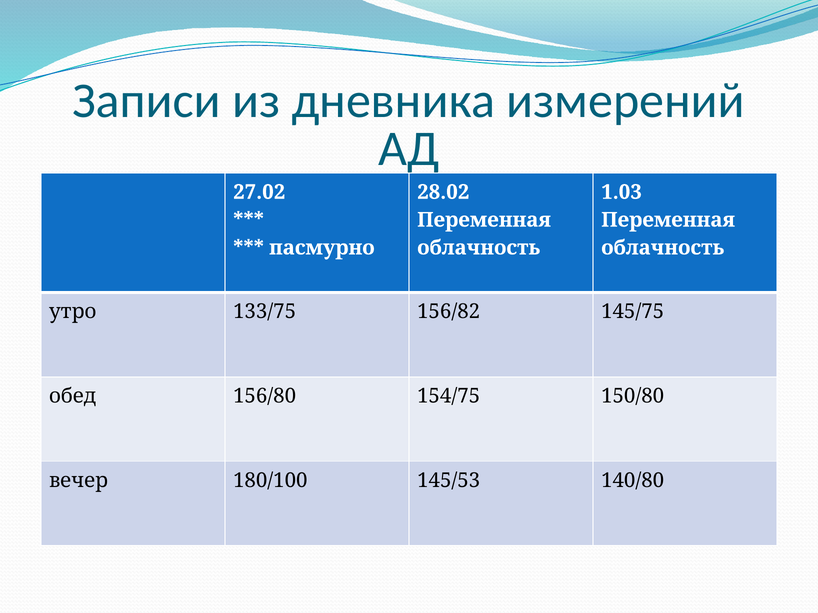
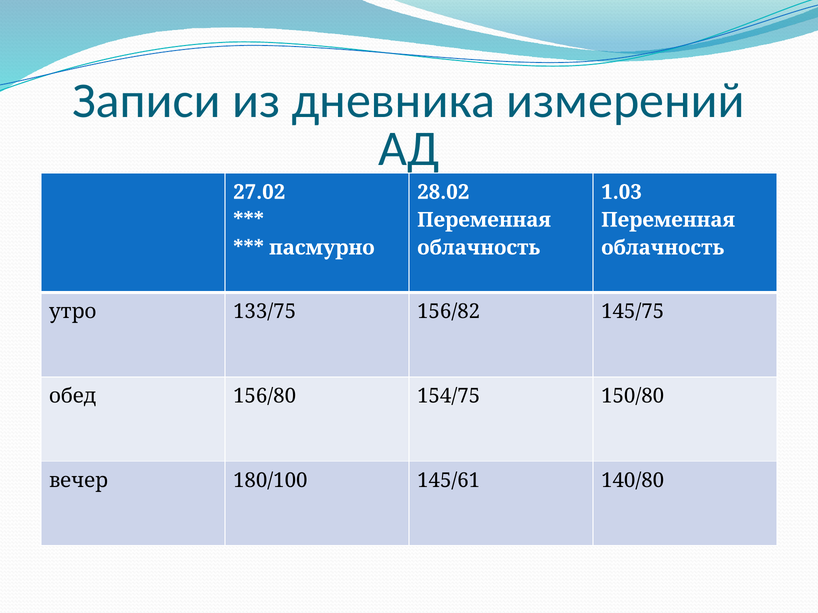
145/53: 145/53 -> 145/61 (449, 481)
